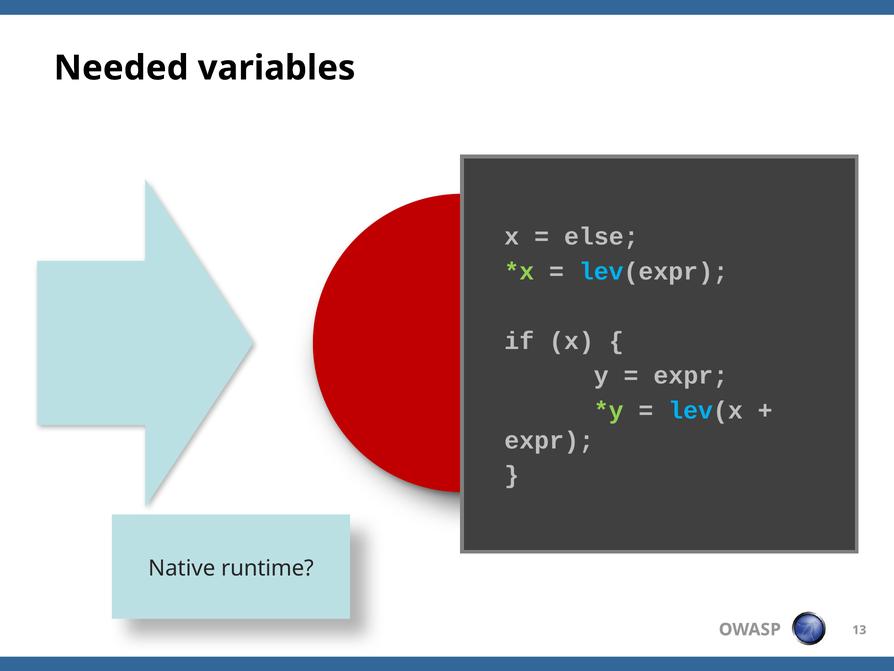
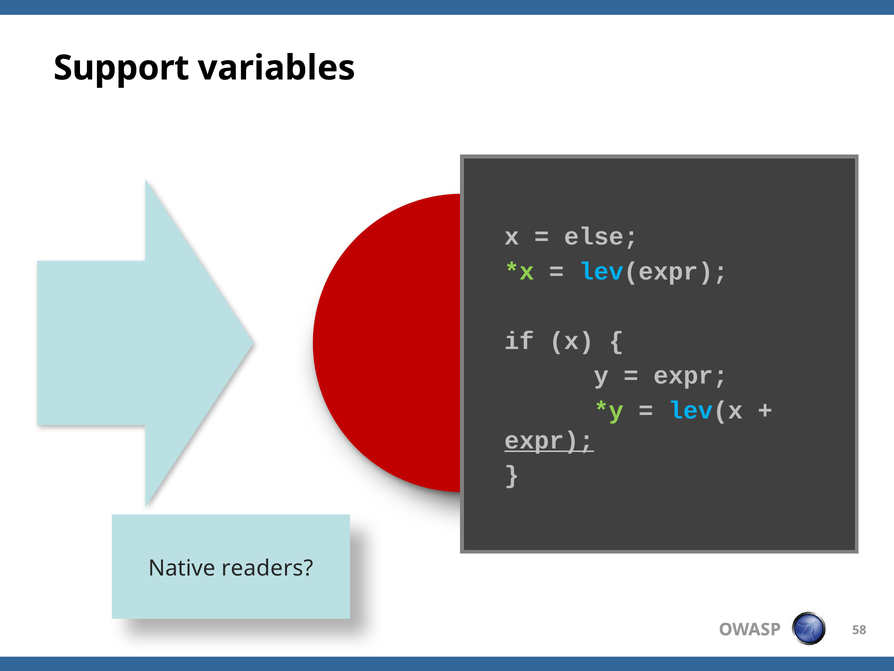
Needed: Needed -> Support (121, 68)
expr underline: none -> present (549, 440)
Native runtime: runtime -> readers (267, 568)
13: 13 -> 58 (859, 630)
